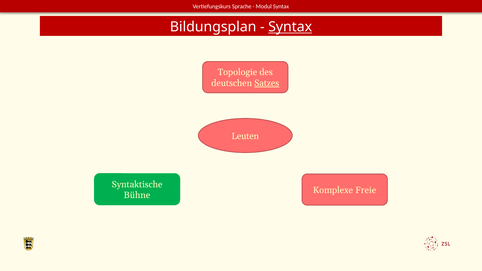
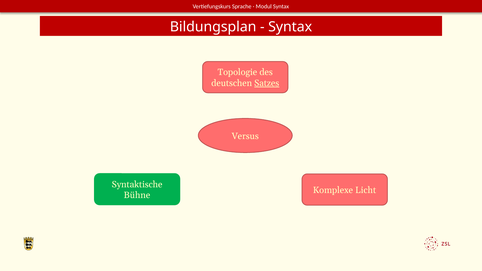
Syntax underline: present -> none (290, 27)
Leuten: Leuten -> Versus (245, 136)
Freie: Freie -> Licht (366, 190)
